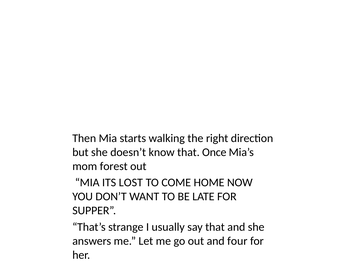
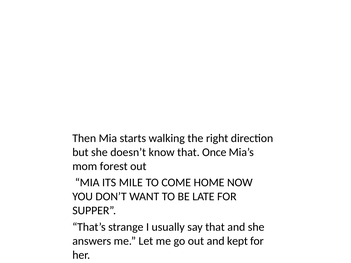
LOST: LOST -> MILE (131, 183)
four: four -> kept (237, 241)
